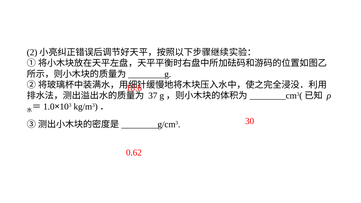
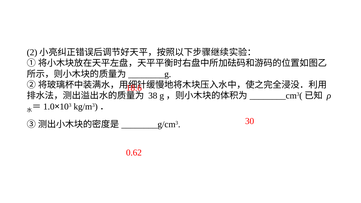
37: 37 -> 38 (153, 96)
